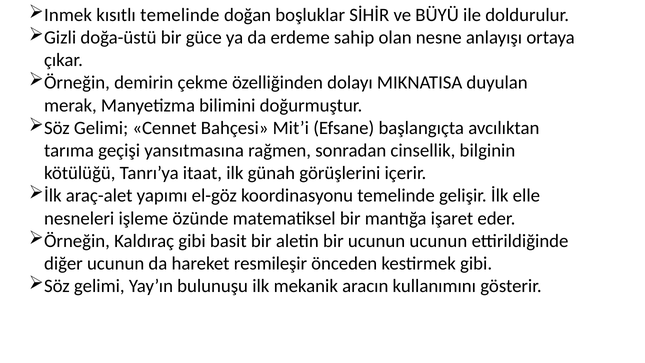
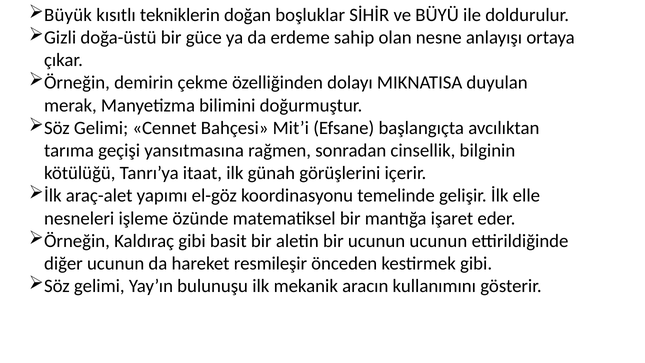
Inmek: Inmek -> Büyük (68, 15)
kısıtlı temelinde: temelinde -> tekniklerin (180, 15)
